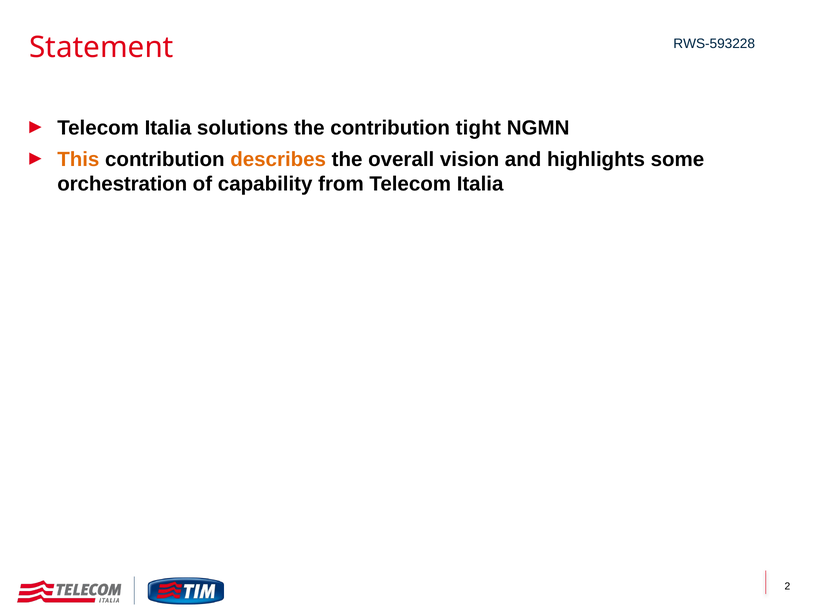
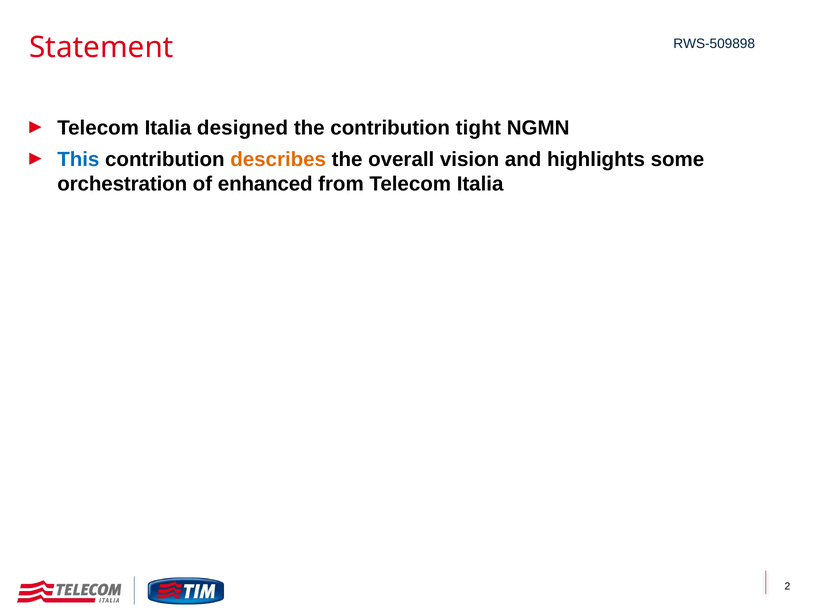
RWS-593228: RWS-593228 -> RWS-509898 (714, 44)
solutions: solutions -> designed (243, 128)
This colour: orange -> blue (78, 159)
capability: capability -> enhanced (265, 184)
